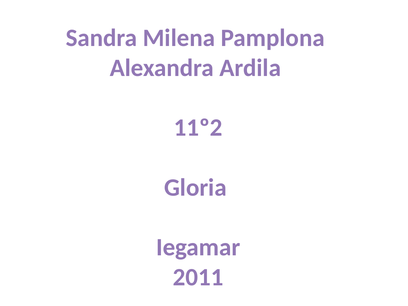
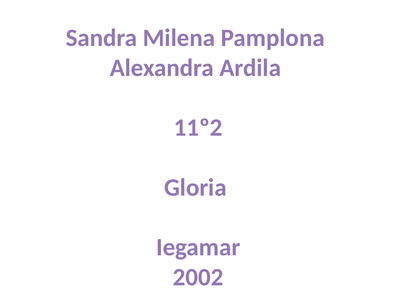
2011: 2011 -> 2002 (198, 277)
